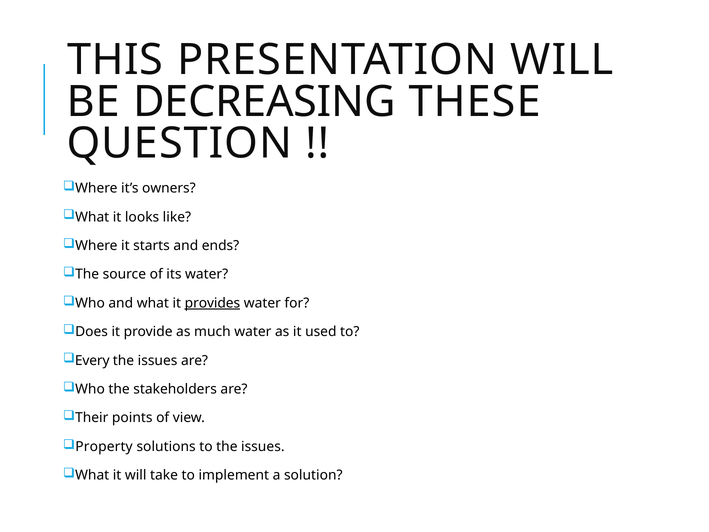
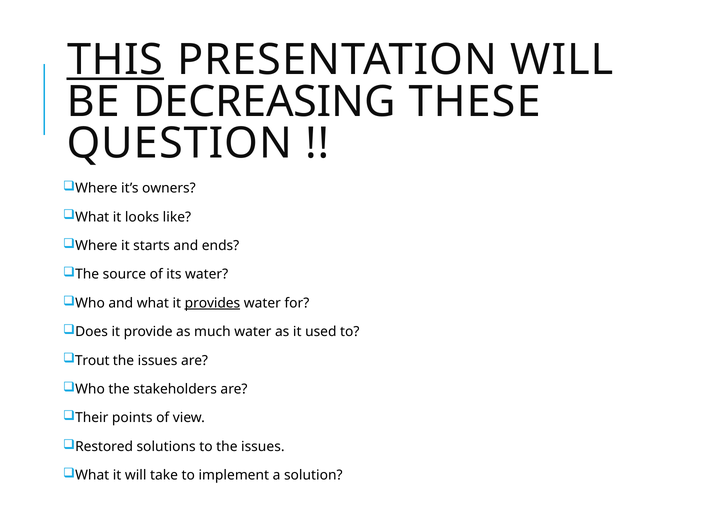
THIS underline: none -> present (115, 60)
Every: Every -> Trout (92, 360)
Property: Property -> Restored (104, 446)
